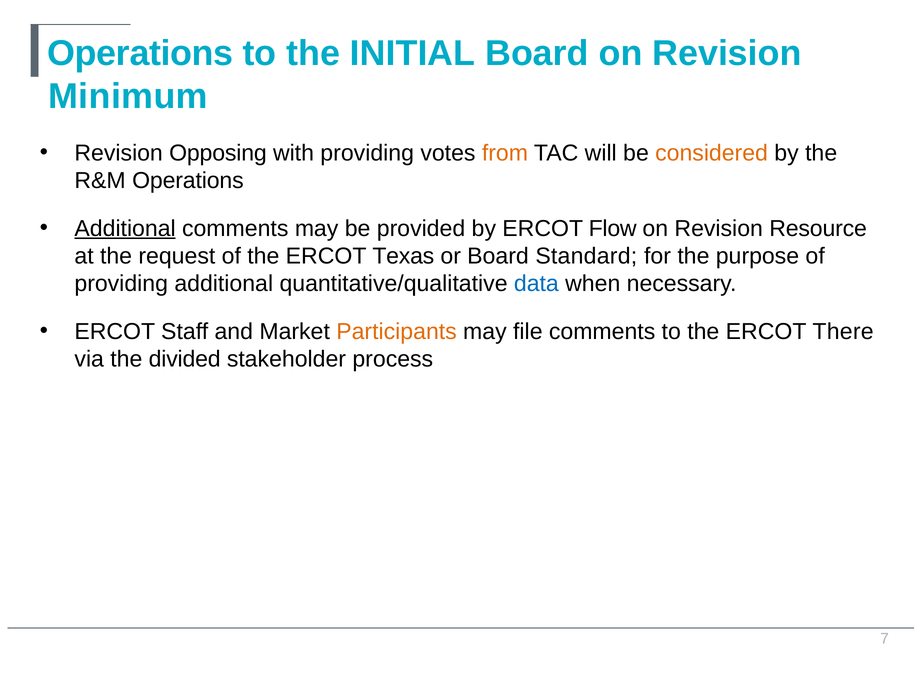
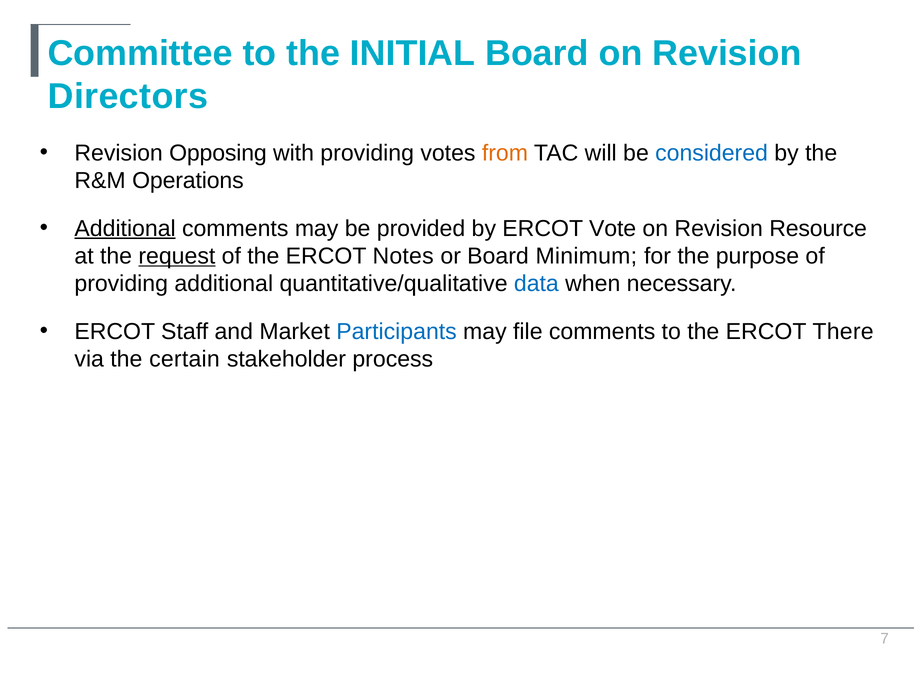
Operations: Operations -> Committee (140, 53)
Minimum: Minimum -> Directors (128, 96)
considered colour: orange -> blue (712, 153)
Flow: Flow -> Vote (613, 229)
request underline: none -> present (177, 256)
Texas: Texas -> Notes (403, 256)
Standard: Standard -> Minimum (586, 256)
Participants colour: orange -> blue (397, 332)
divided: divided -> certain (184, 359)
